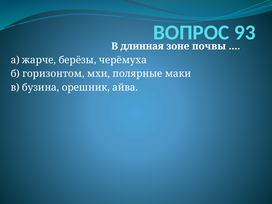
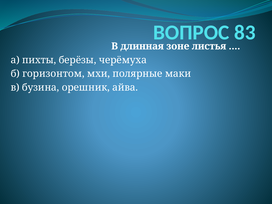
93: 93 -> 83 (245, 32)
почвы: почвы -> листья (209, 46)
жарче: жарче -> пихты (39, 60)
